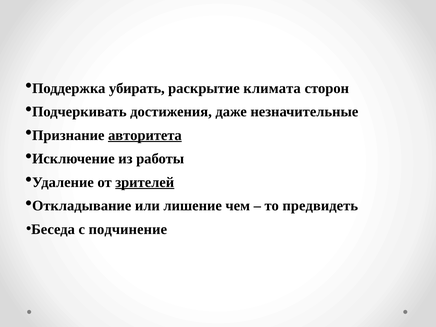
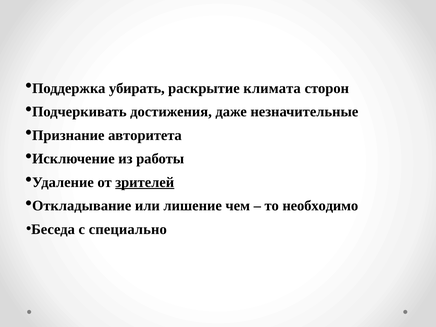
авторитета underline: present -> none (145, 135)
предвидеть: предвидеть -> необходимо (320, 206)
подчинение: подчинение -> специально (128, 229)
